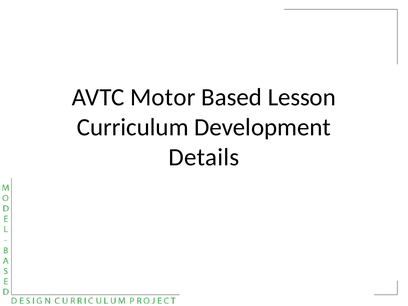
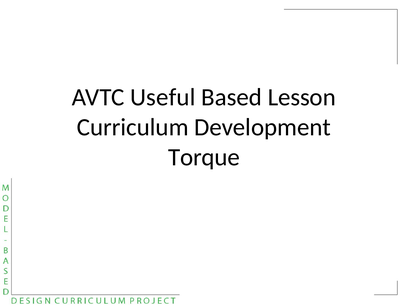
Motor: Motor -> Useful (163, 97)
Details: Details -> Torque (204, 157)
